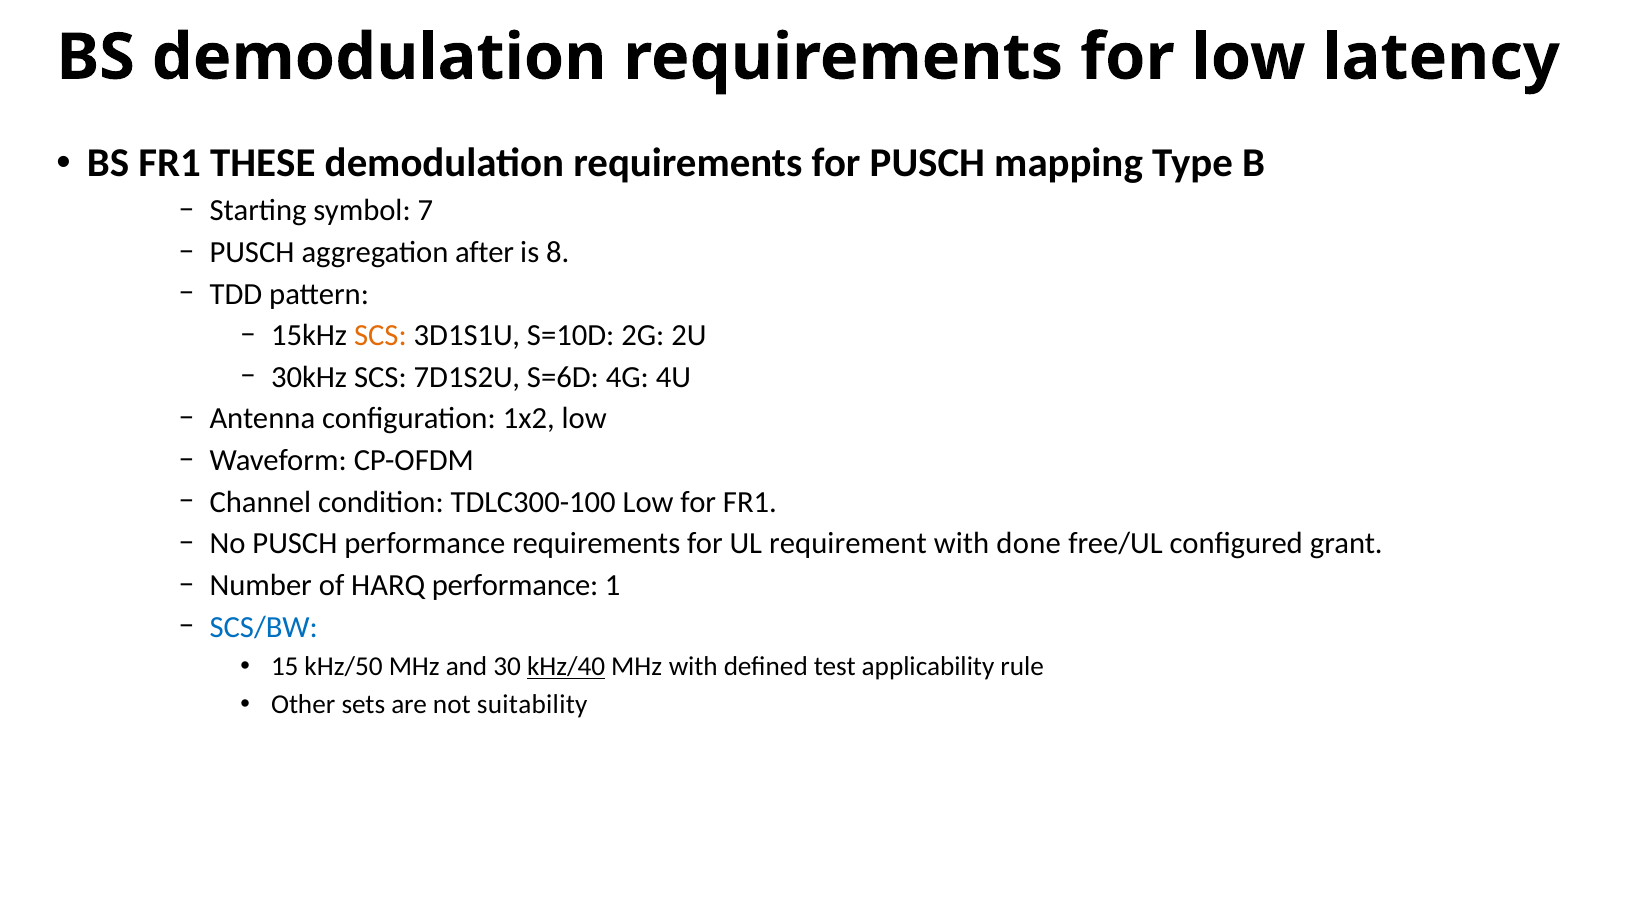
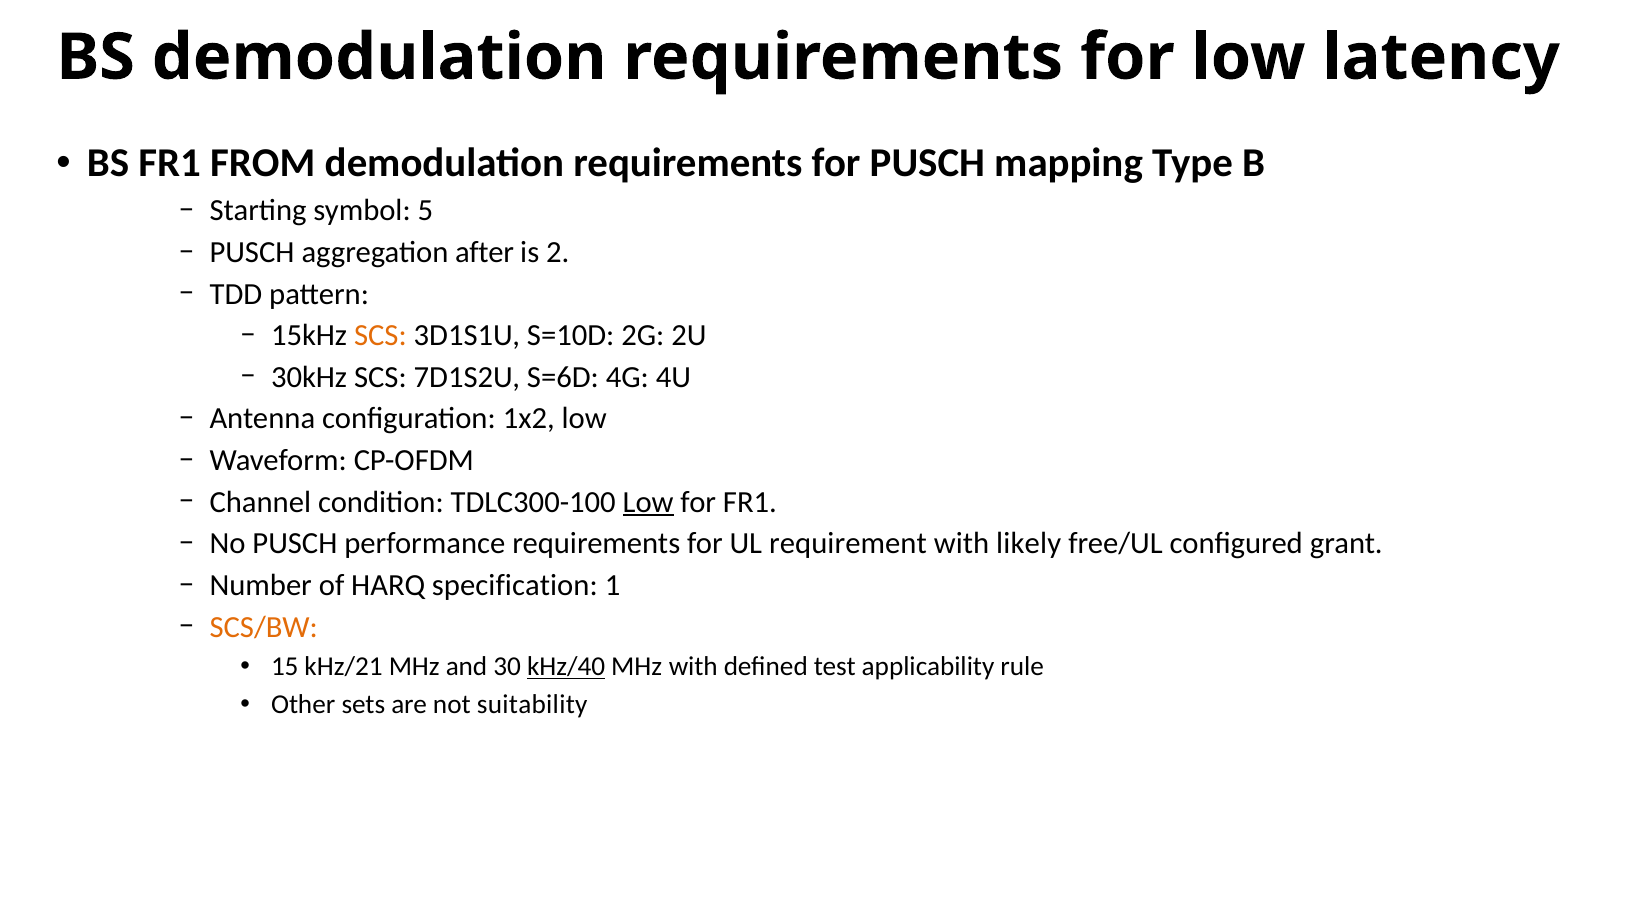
THESE: THESE -> FROM (263, 163)
7: 7 -> 5 (425, 211)
8: 8 -> 2 (558, 252)
Low underline: none -> present (648, 502)
done: done -> likely (1029, 544)
HARQ performance: performance -> specification (515, 585)
SCS/BW colour: blue -> orange (264, 627)
kHz/50: kHz/50 -> kHz/21 (344, 667)
